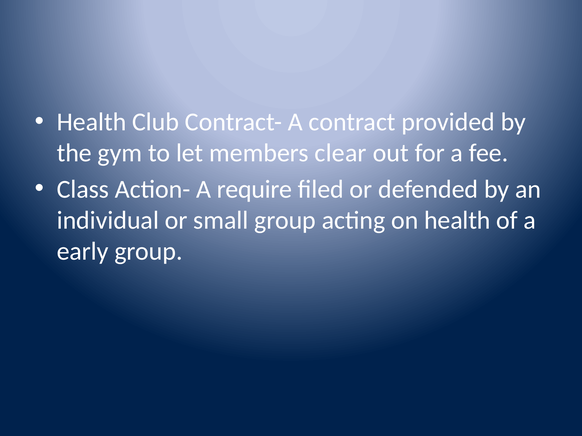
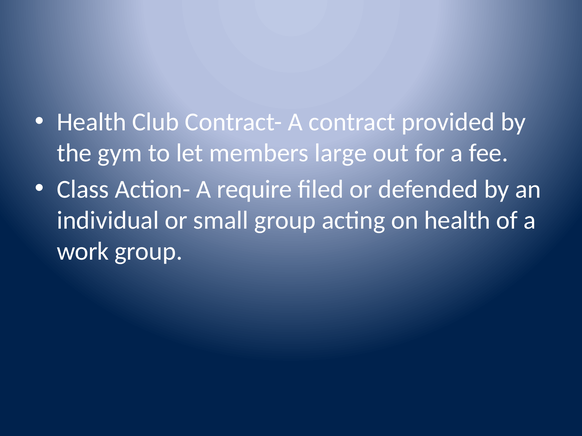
clear: clear -> large (341, 153)
early: early -> work (83, 251)
